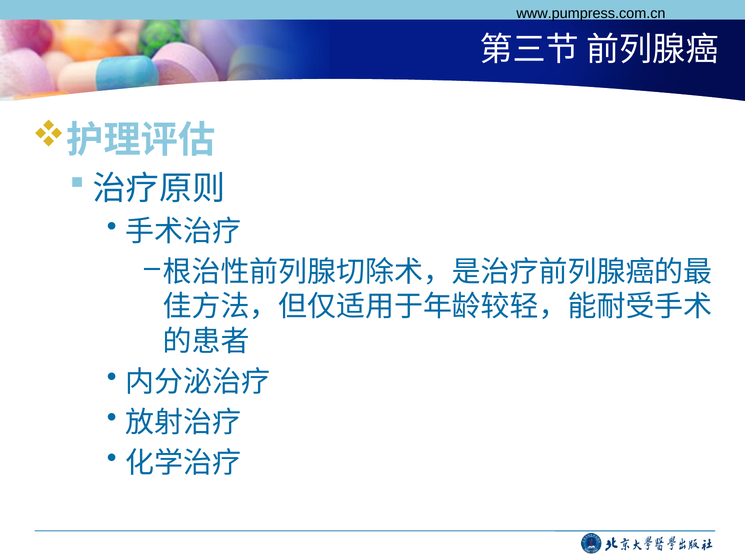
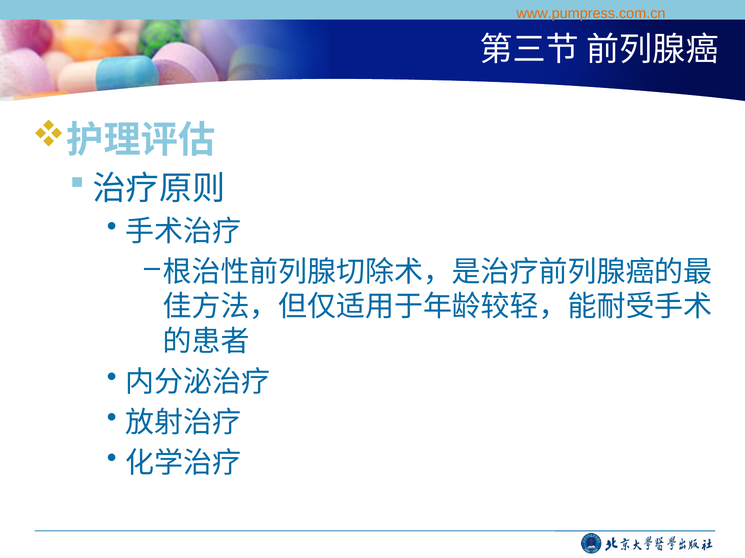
www.pumpress.com.cn colour: black -> orange (591, 13)
